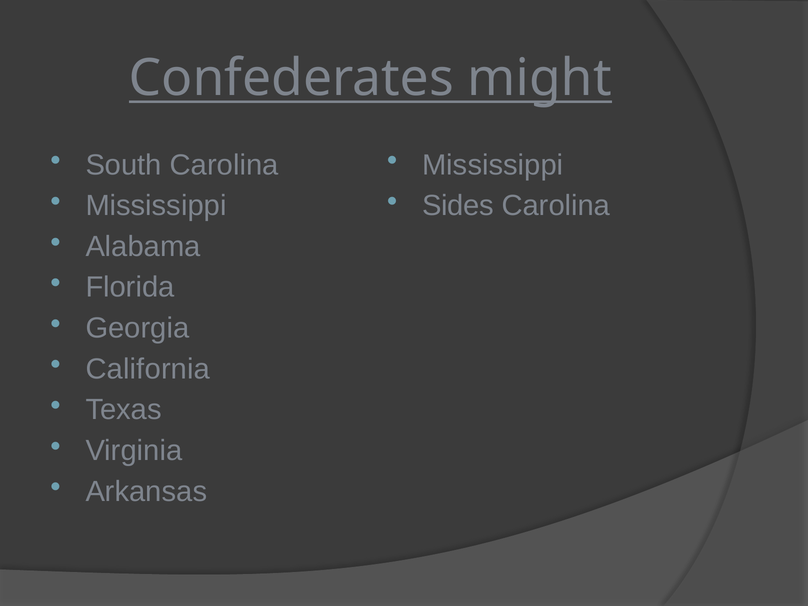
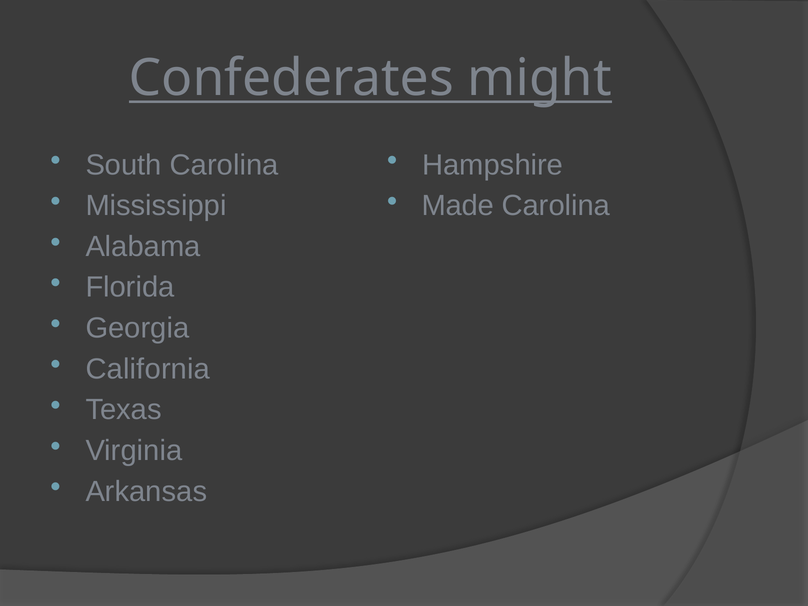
Mississippi: Mississippi -> Hampshire (493, 165)
Sides: Sides -> Made (458, 206)
